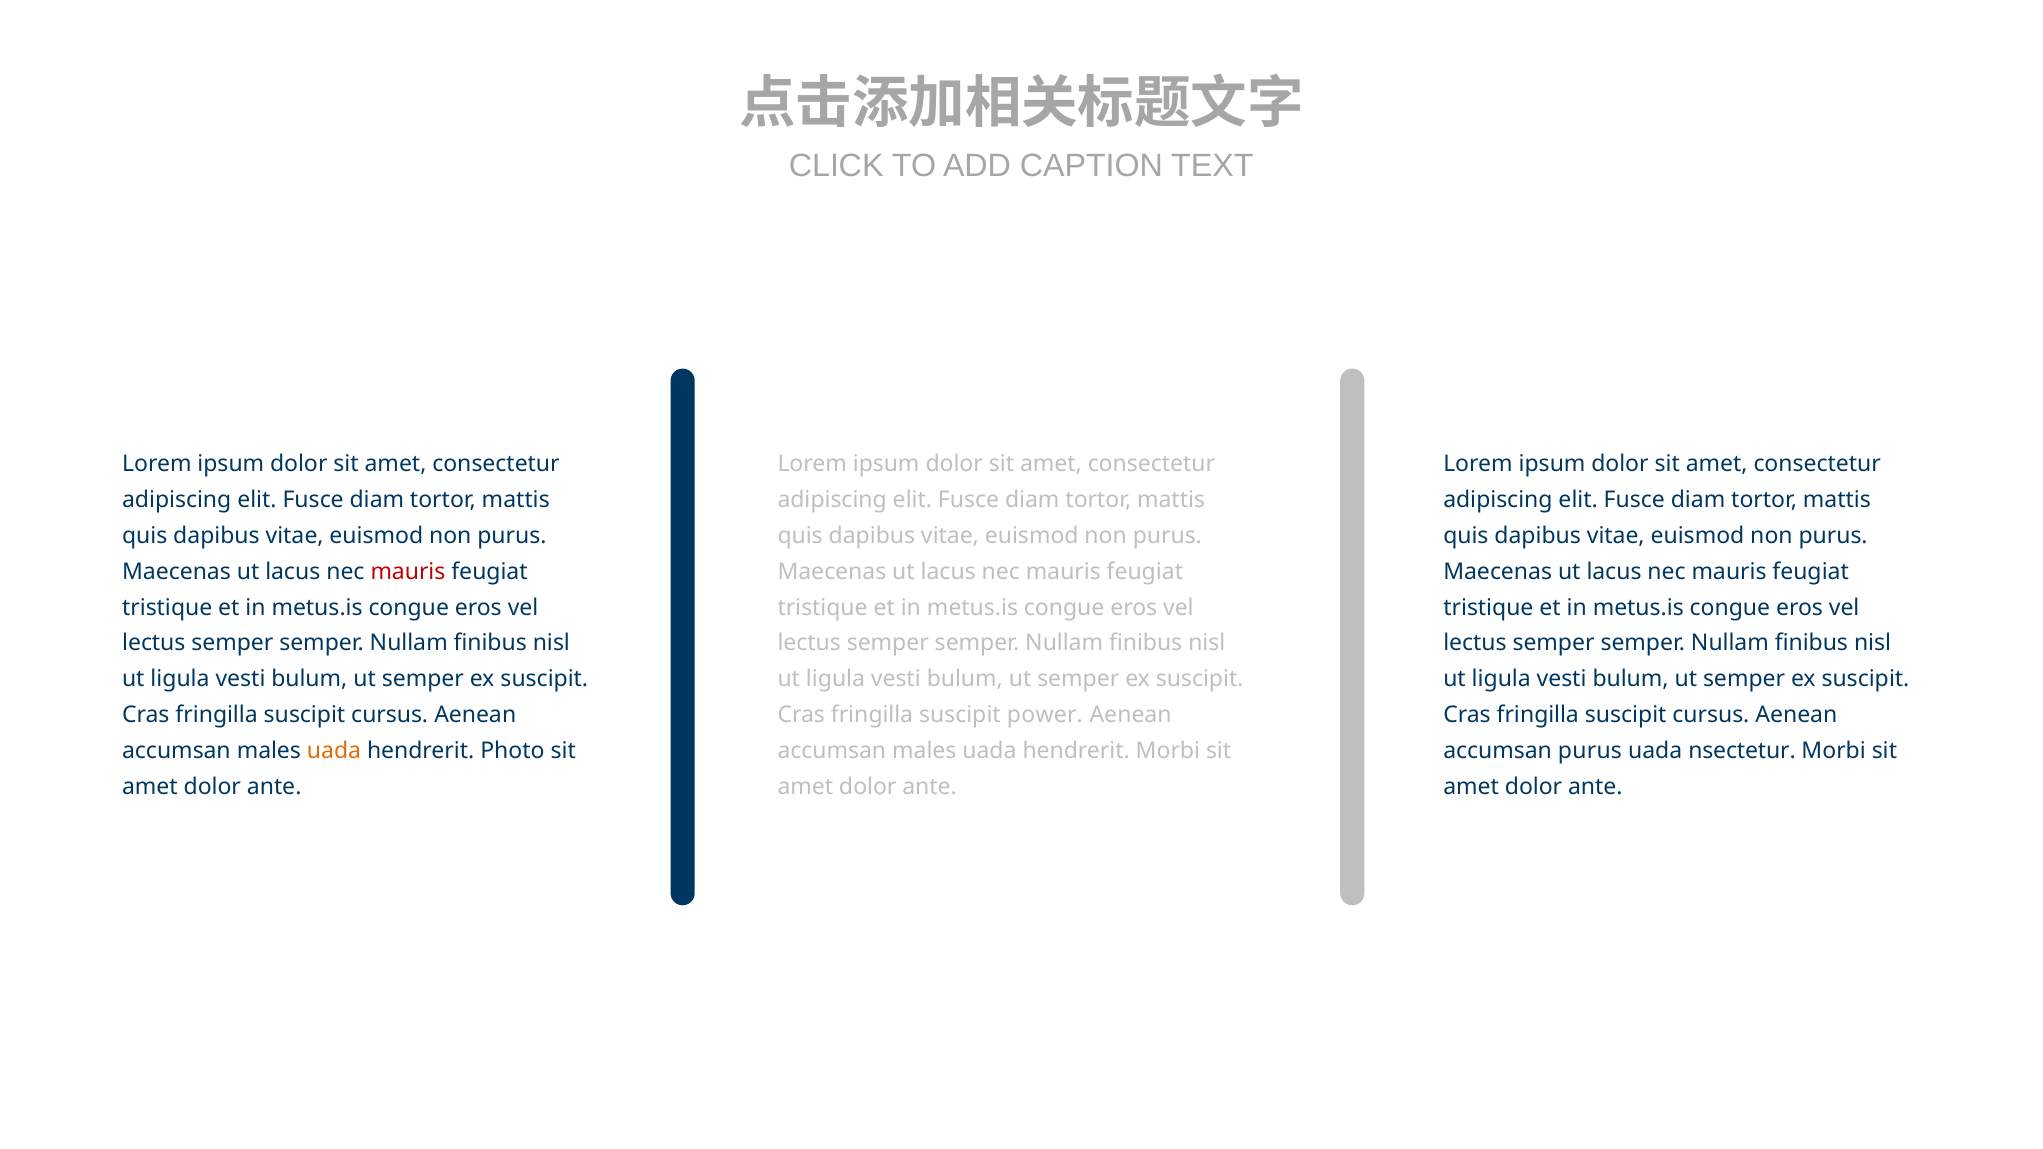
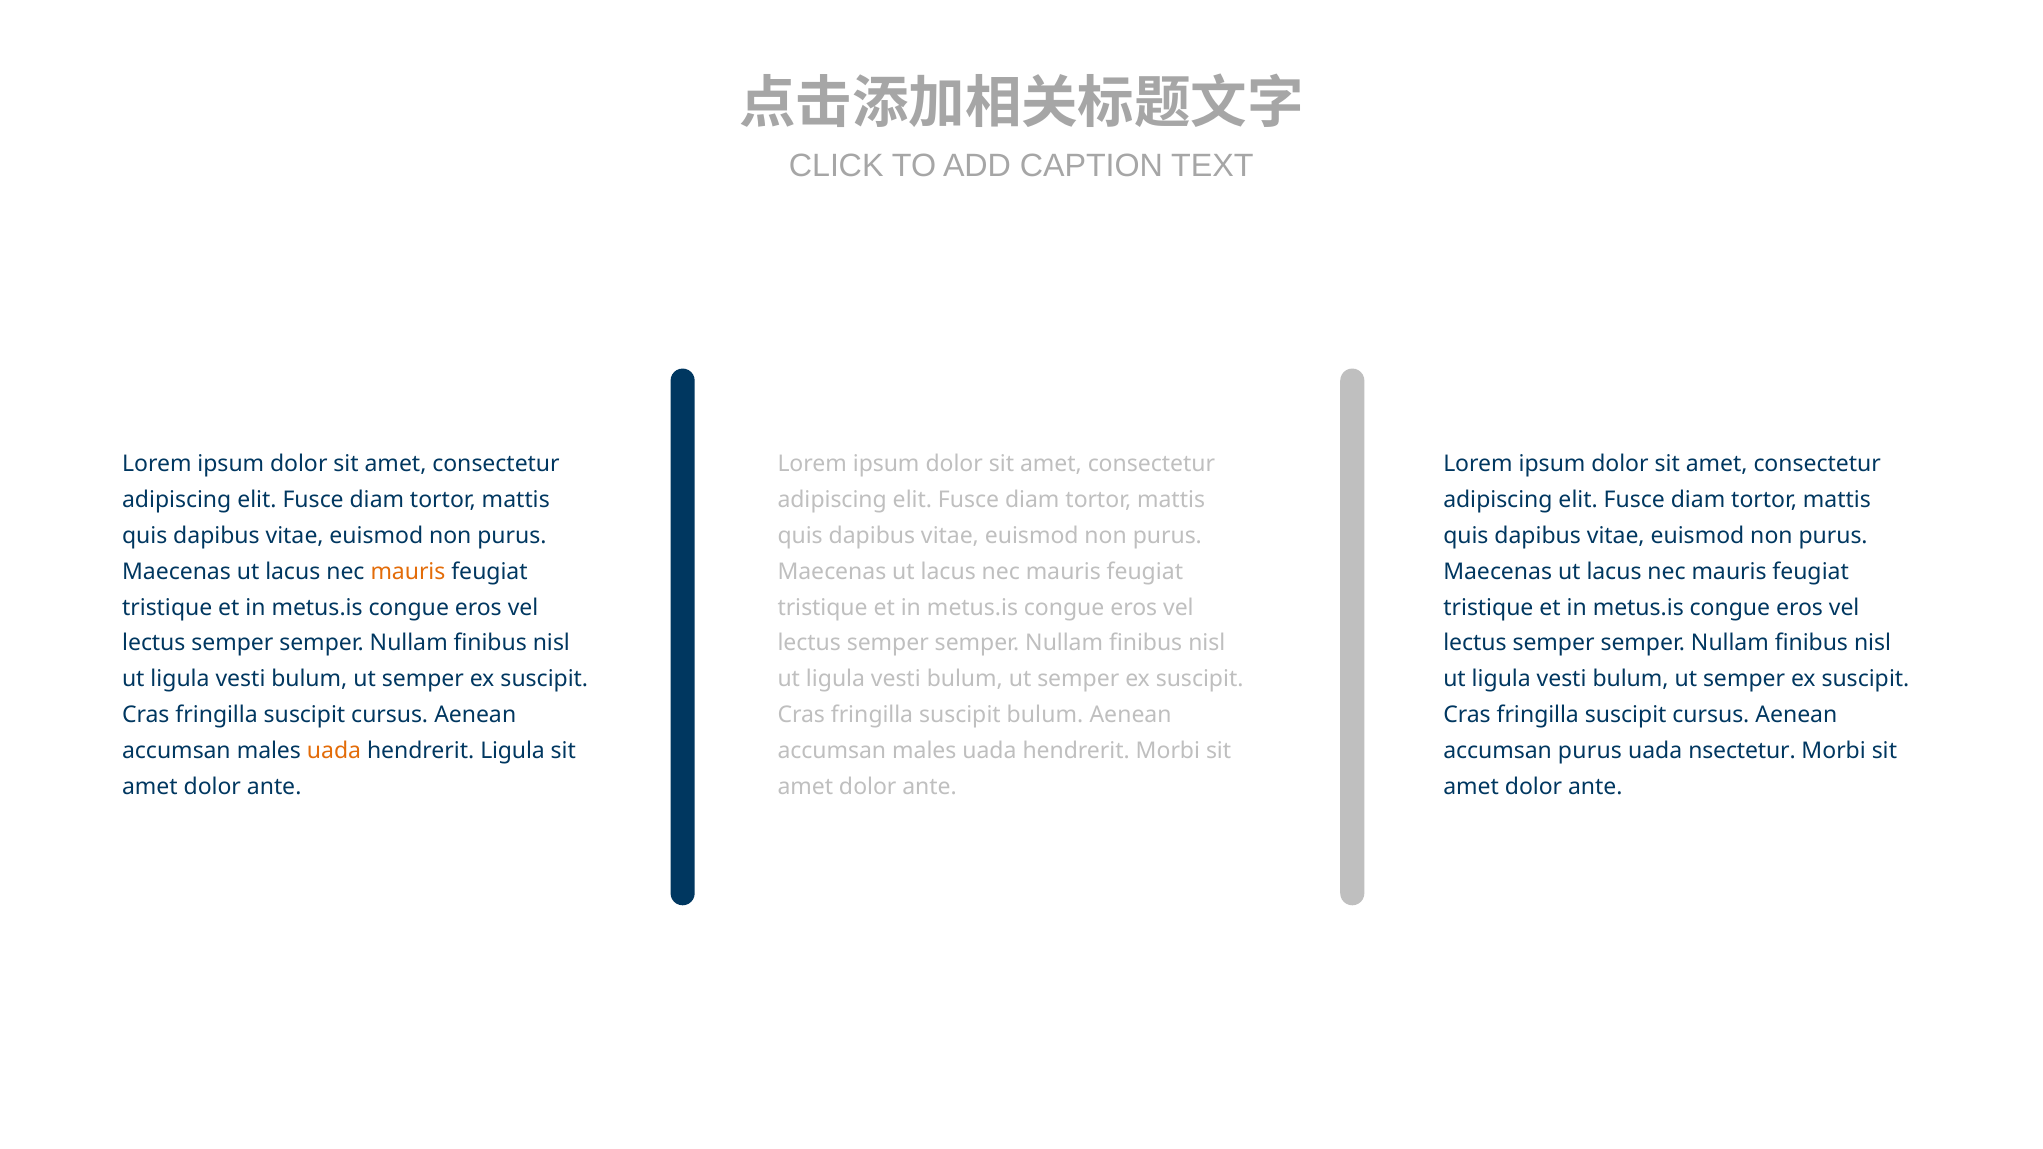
mauris colour: red -> orange (408, 572)
suscipit power: power -> bulum (1045, 715)
hendrerit Photo: Photo -> Ligula (512, 751)
